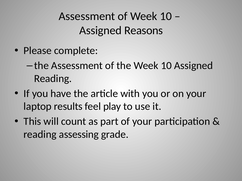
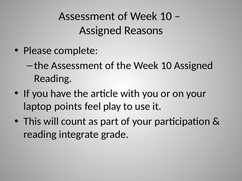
results: results -> points (68, 107)
assessing: assessing -> integrate (79, 135)
